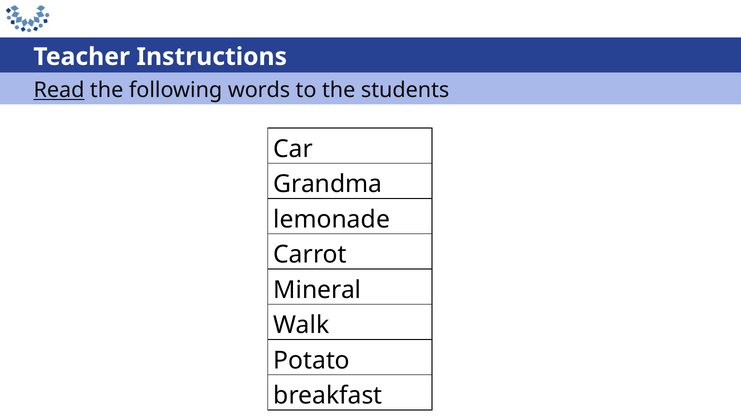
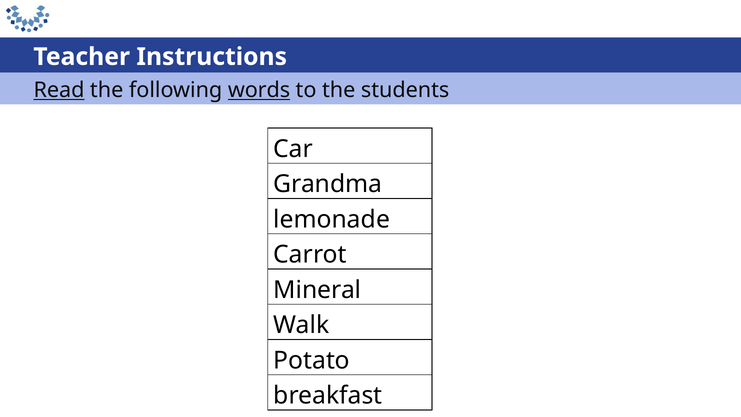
words underline: none -> present (259, 90)
